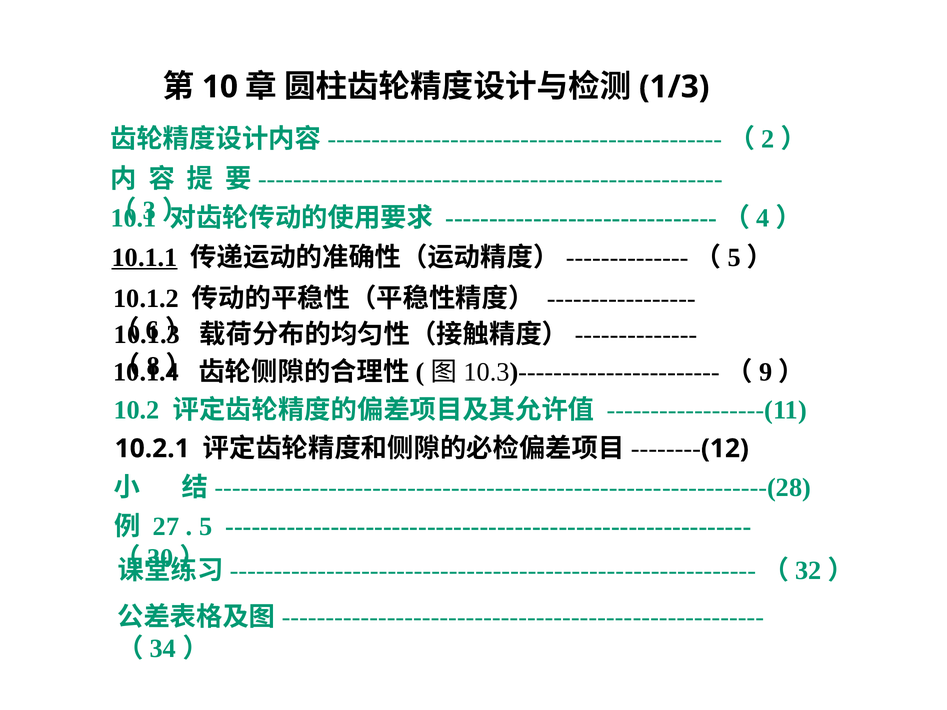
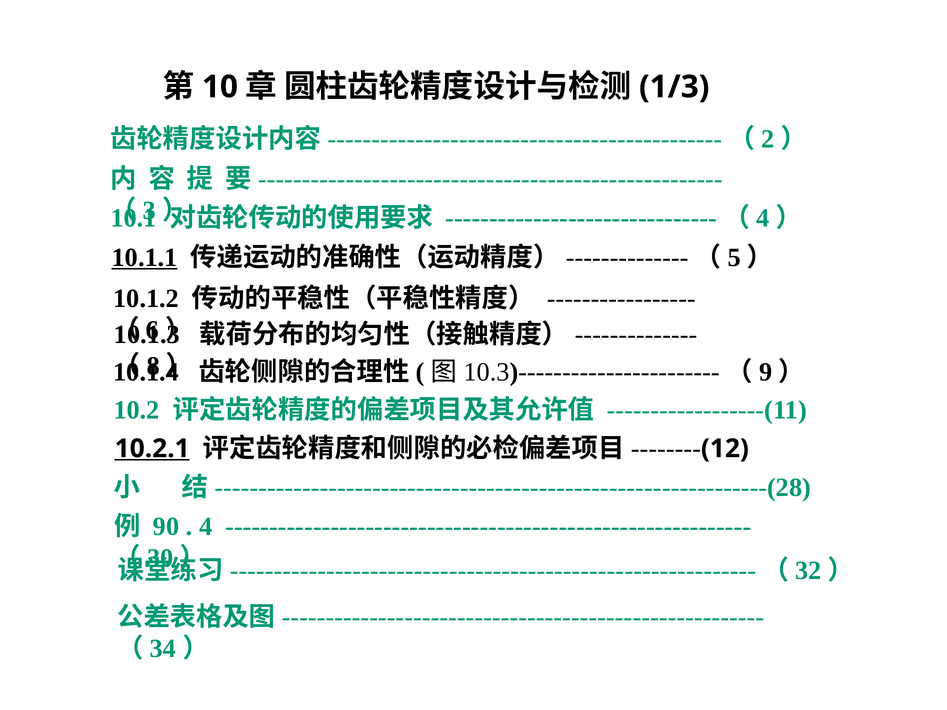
10.2.1 underline: none -> present (152, 449)
27: 27 -> 90 (166, 527)
5: 5 -> 4 (206, 527)
